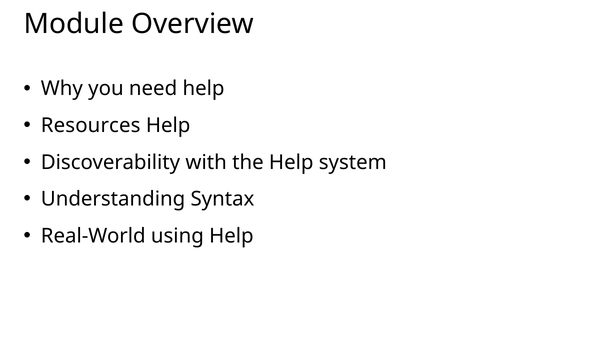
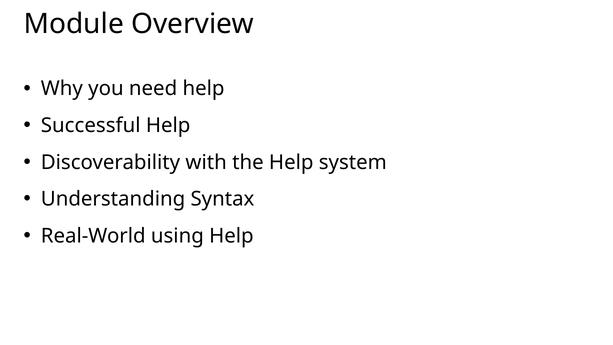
Resources: Resources -> Successful (91, 125)
